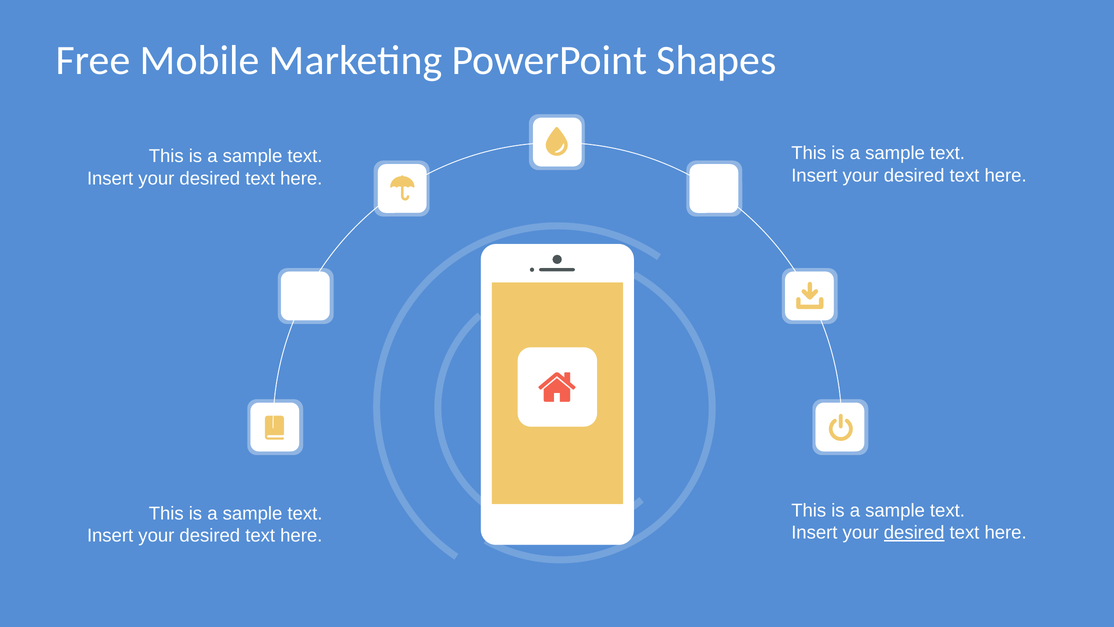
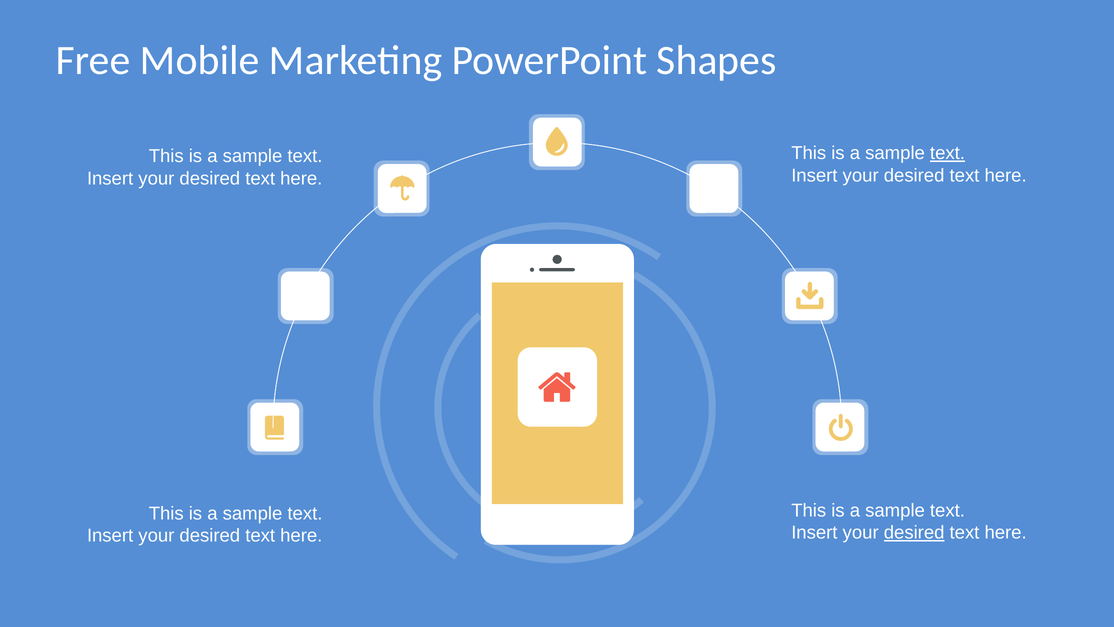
text underline: none -> present (947, 153)
